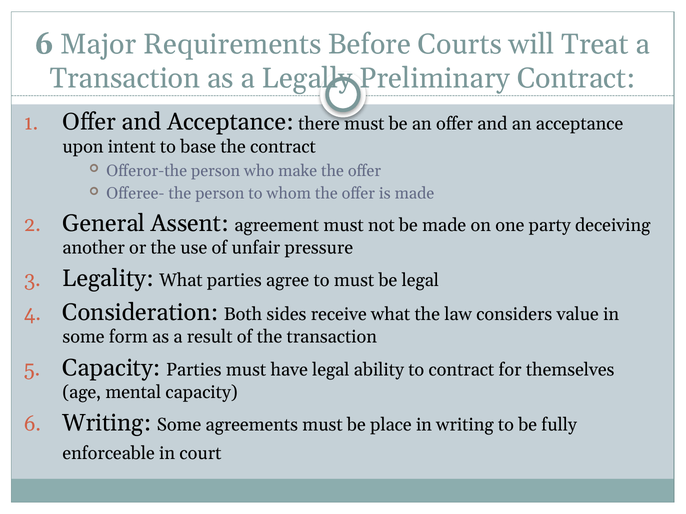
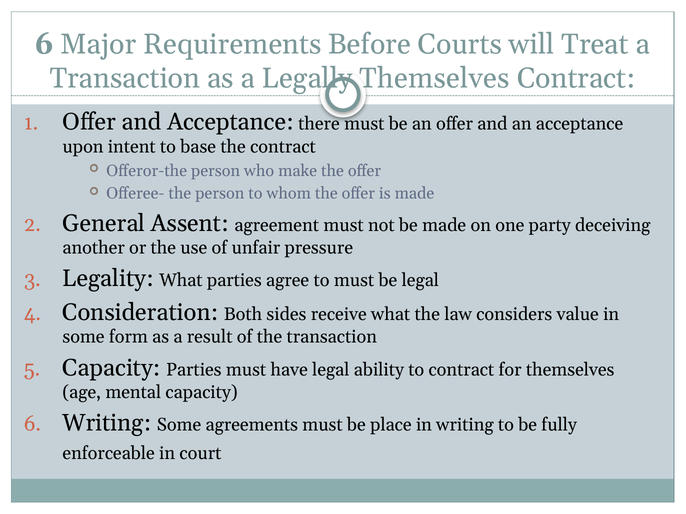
Legally Preliminary: Preliminary -> Themselves (434, 79)
